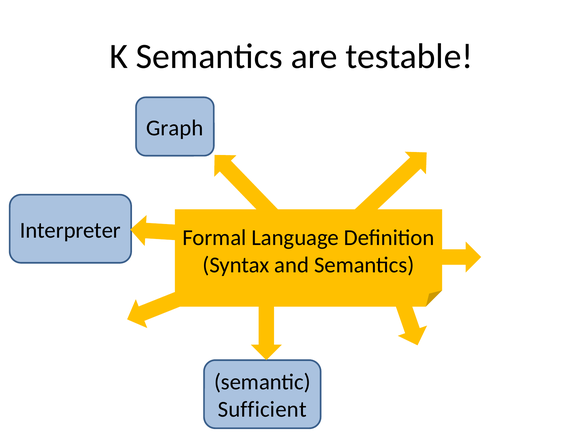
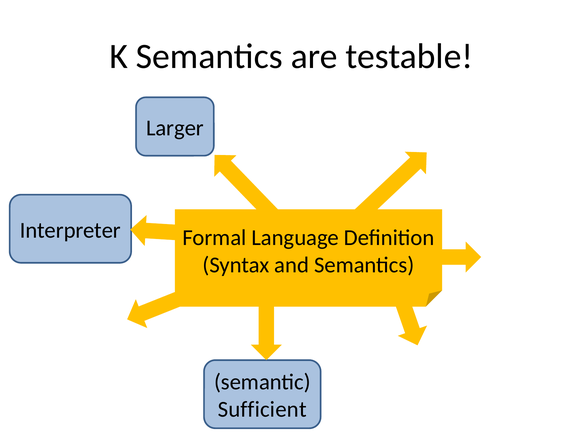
Graph: Graph -> Larger (175, 128)
